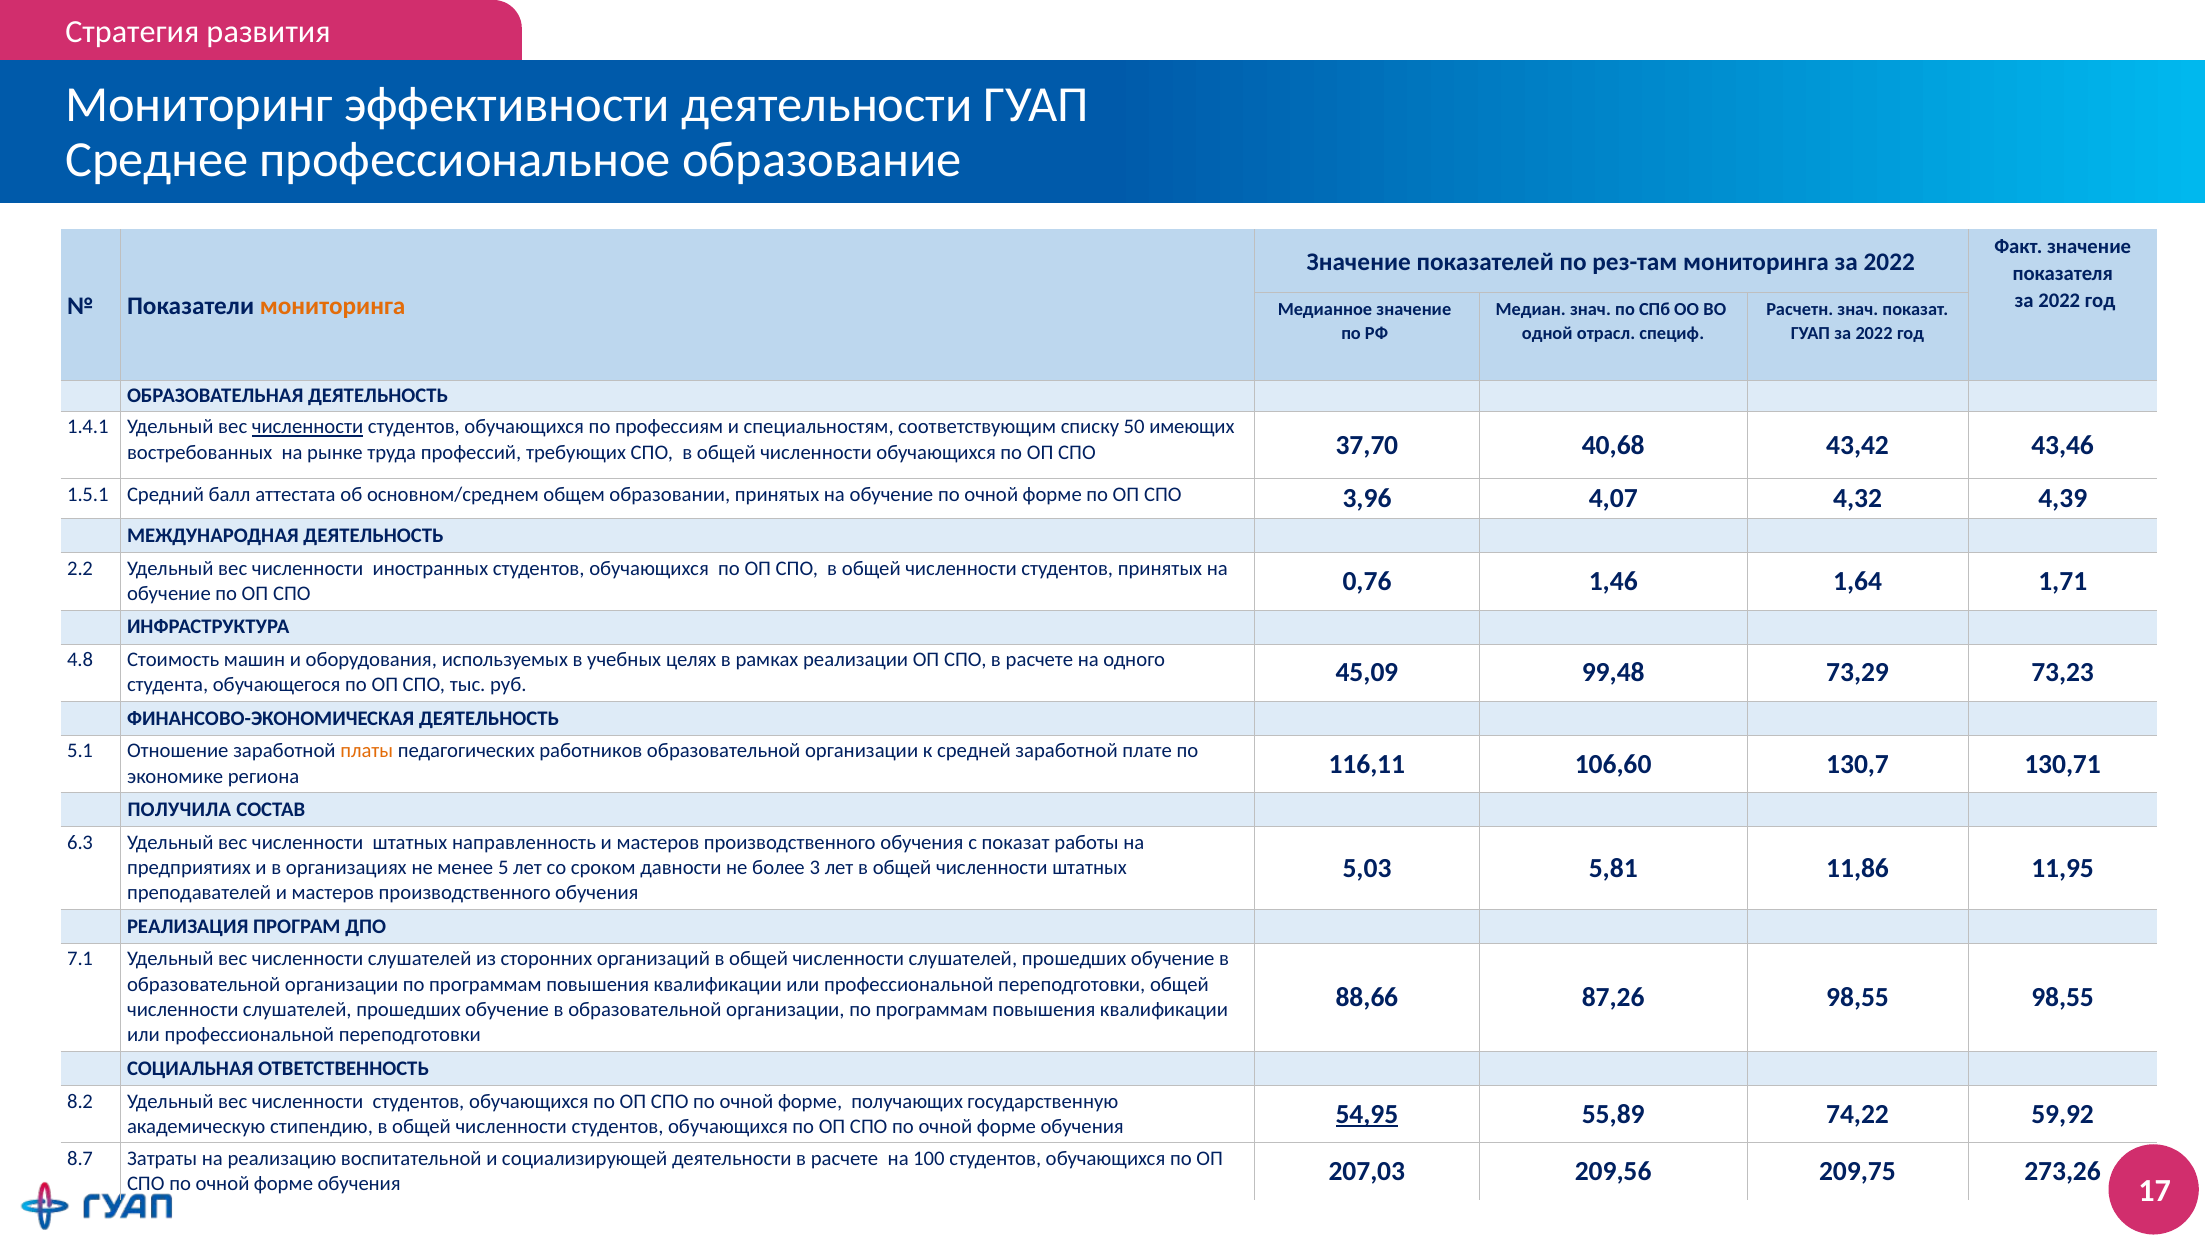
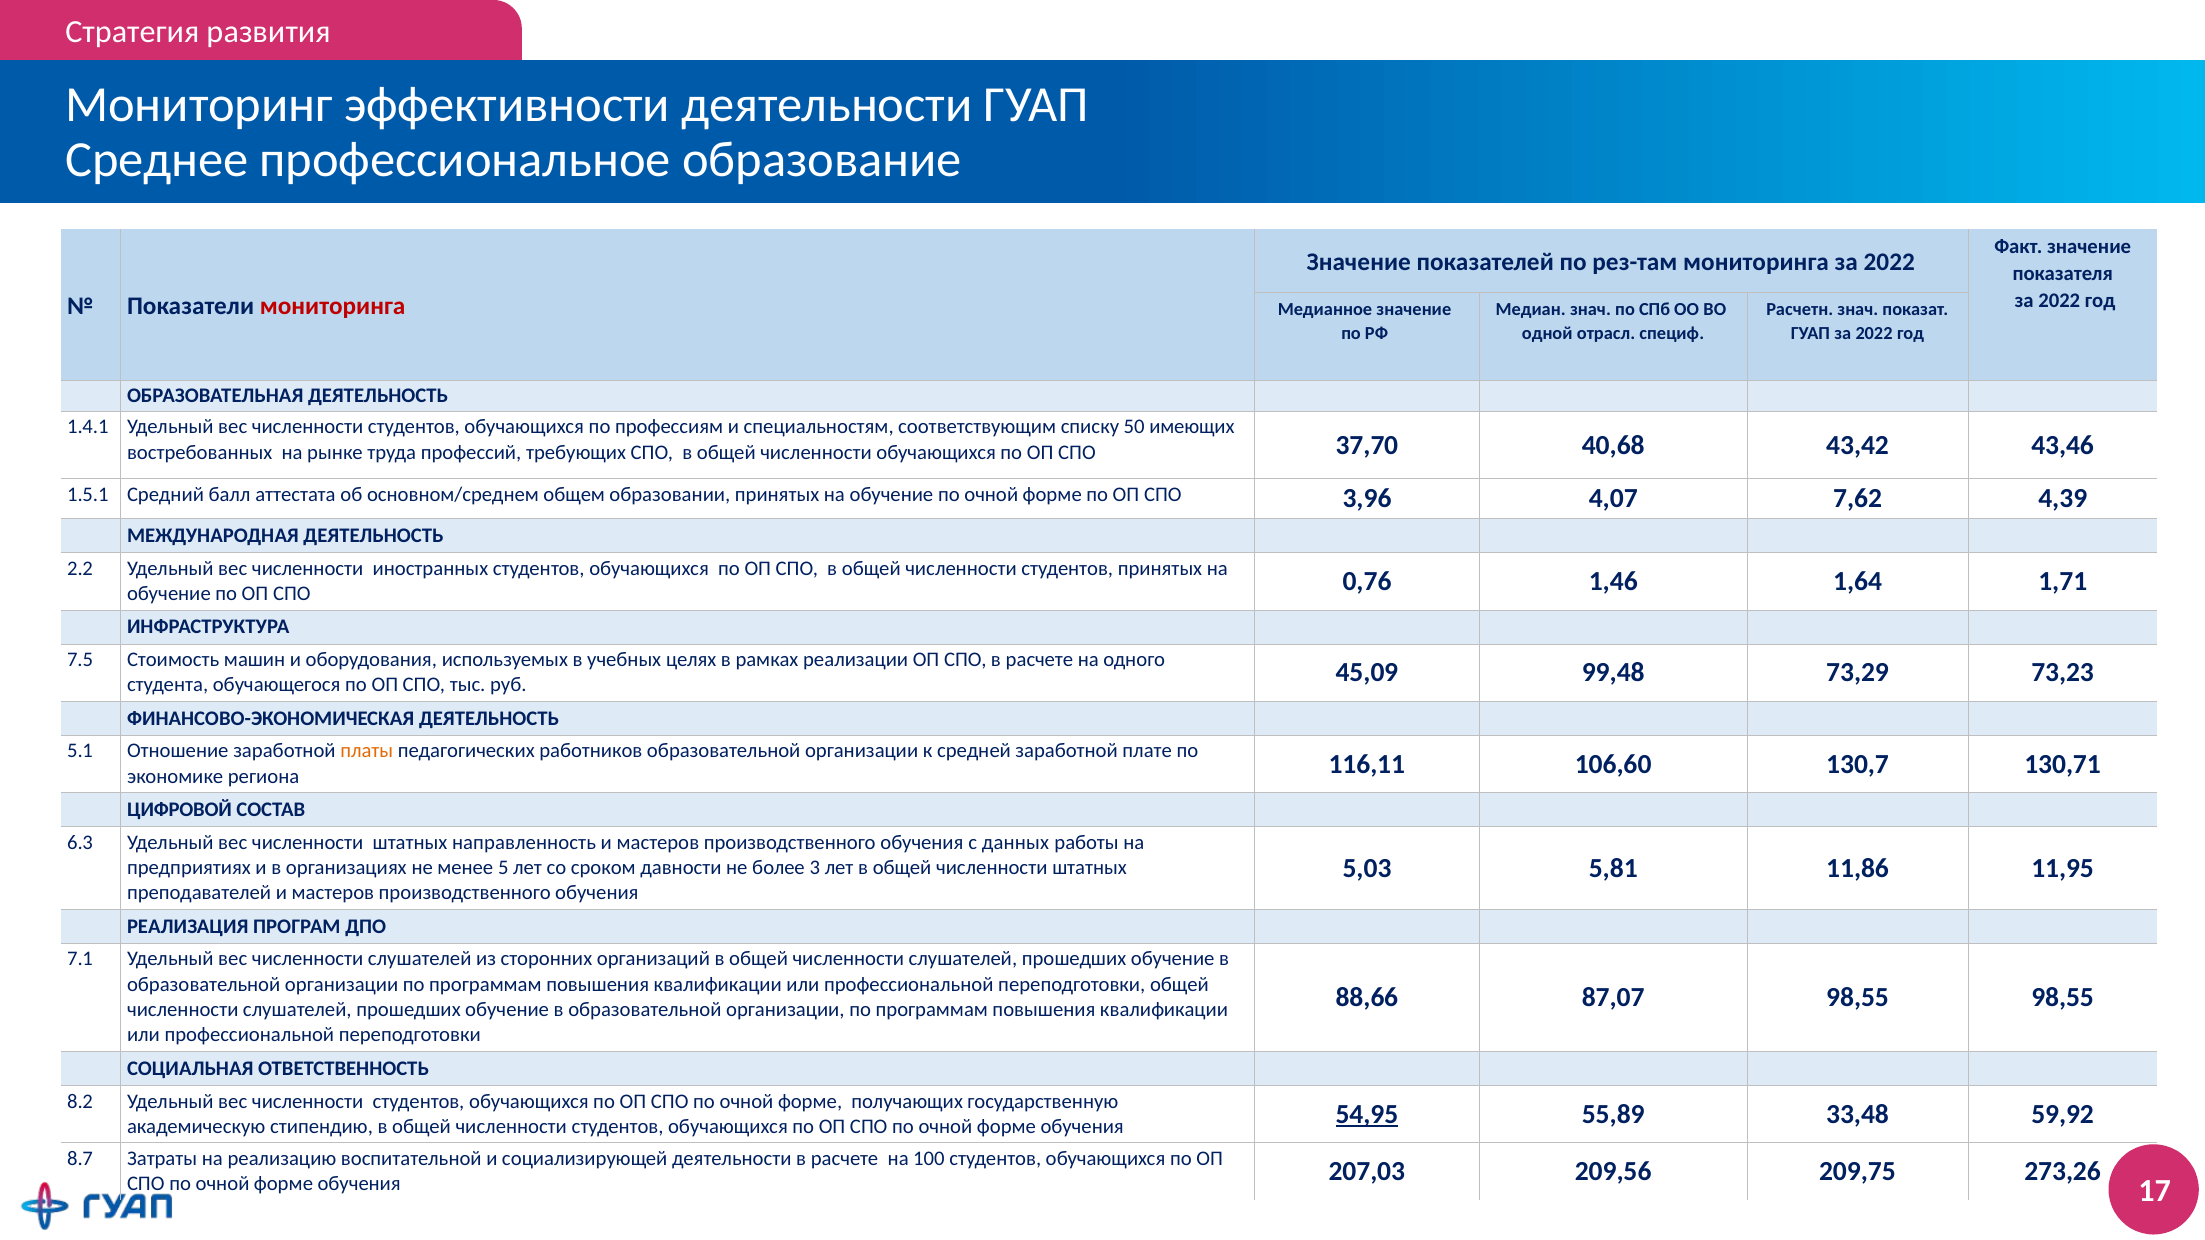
мониторинга colour: orange -> red (333, 306)
численности underline: present -> none (308, 427)
4,32: 4,32 -> 7,62 (1858, 499)
4.8: 4.8 -> 7.5 (80, 660)
ПОЛУЧИЛА: ПОЛУЧИЛА -> ЦИФРОВОЙ (180, 810)
с показат: показат -> данных (1015, 843)
87,26: 87,26 -> 87,07 (1613, 998)
74,22: 74,22 -> 33,48 (1858, 1114)
